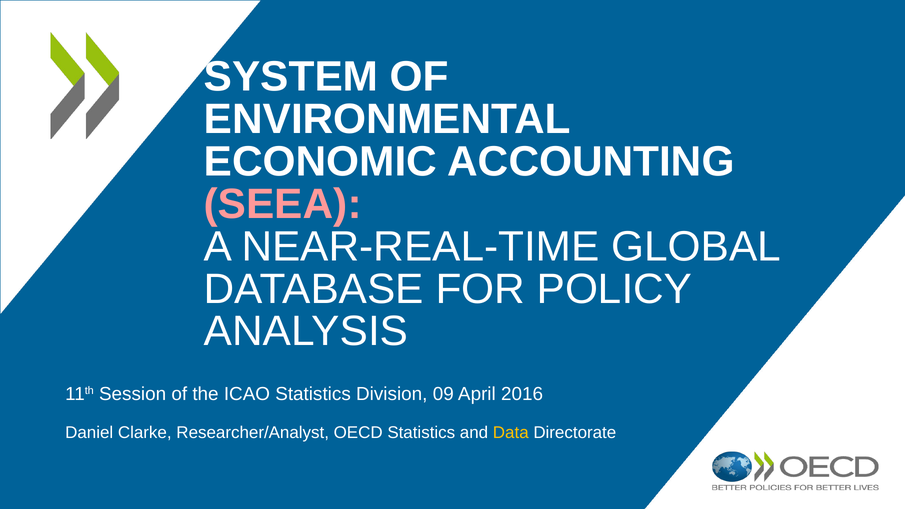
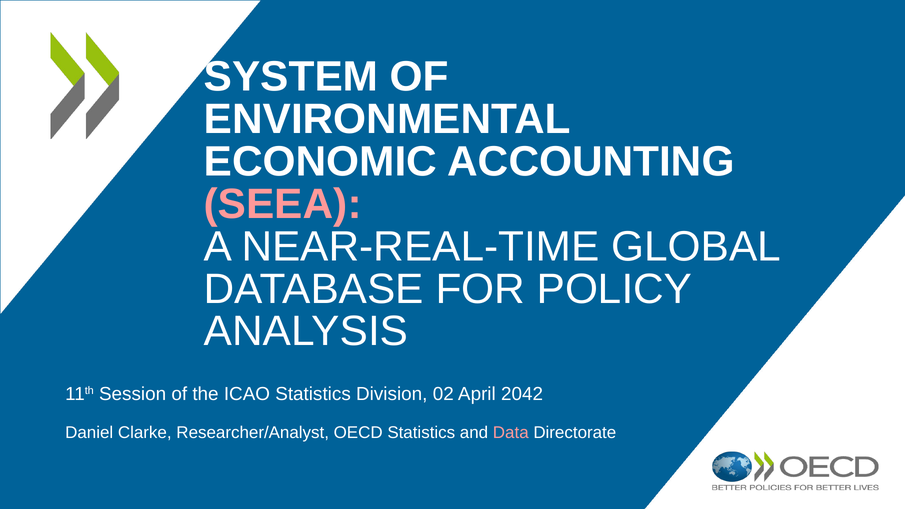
09: 09 -> 02 (443, 394)
2016: 2016 -> 2042 (522, 394)
Data colour: yellow -> pink (511, 433)
